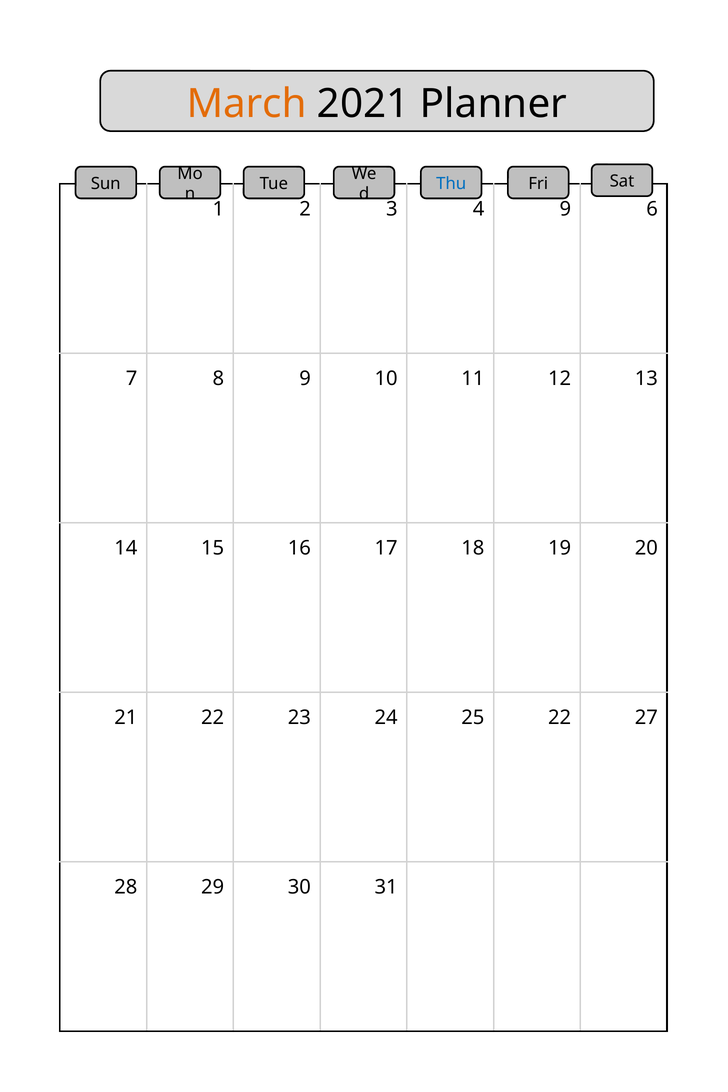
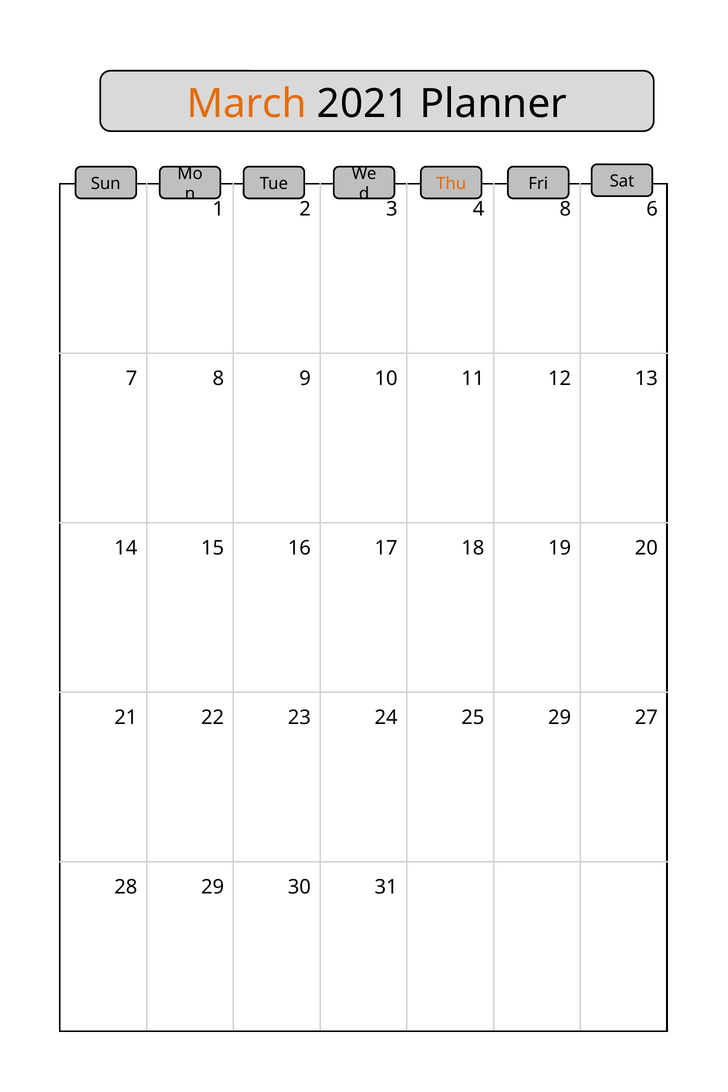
Thu colour: blue -> orange (451, 184)
4 9: 9 -> 8 (565, 209)
25 22: 22 -> 29 (560, 718)
